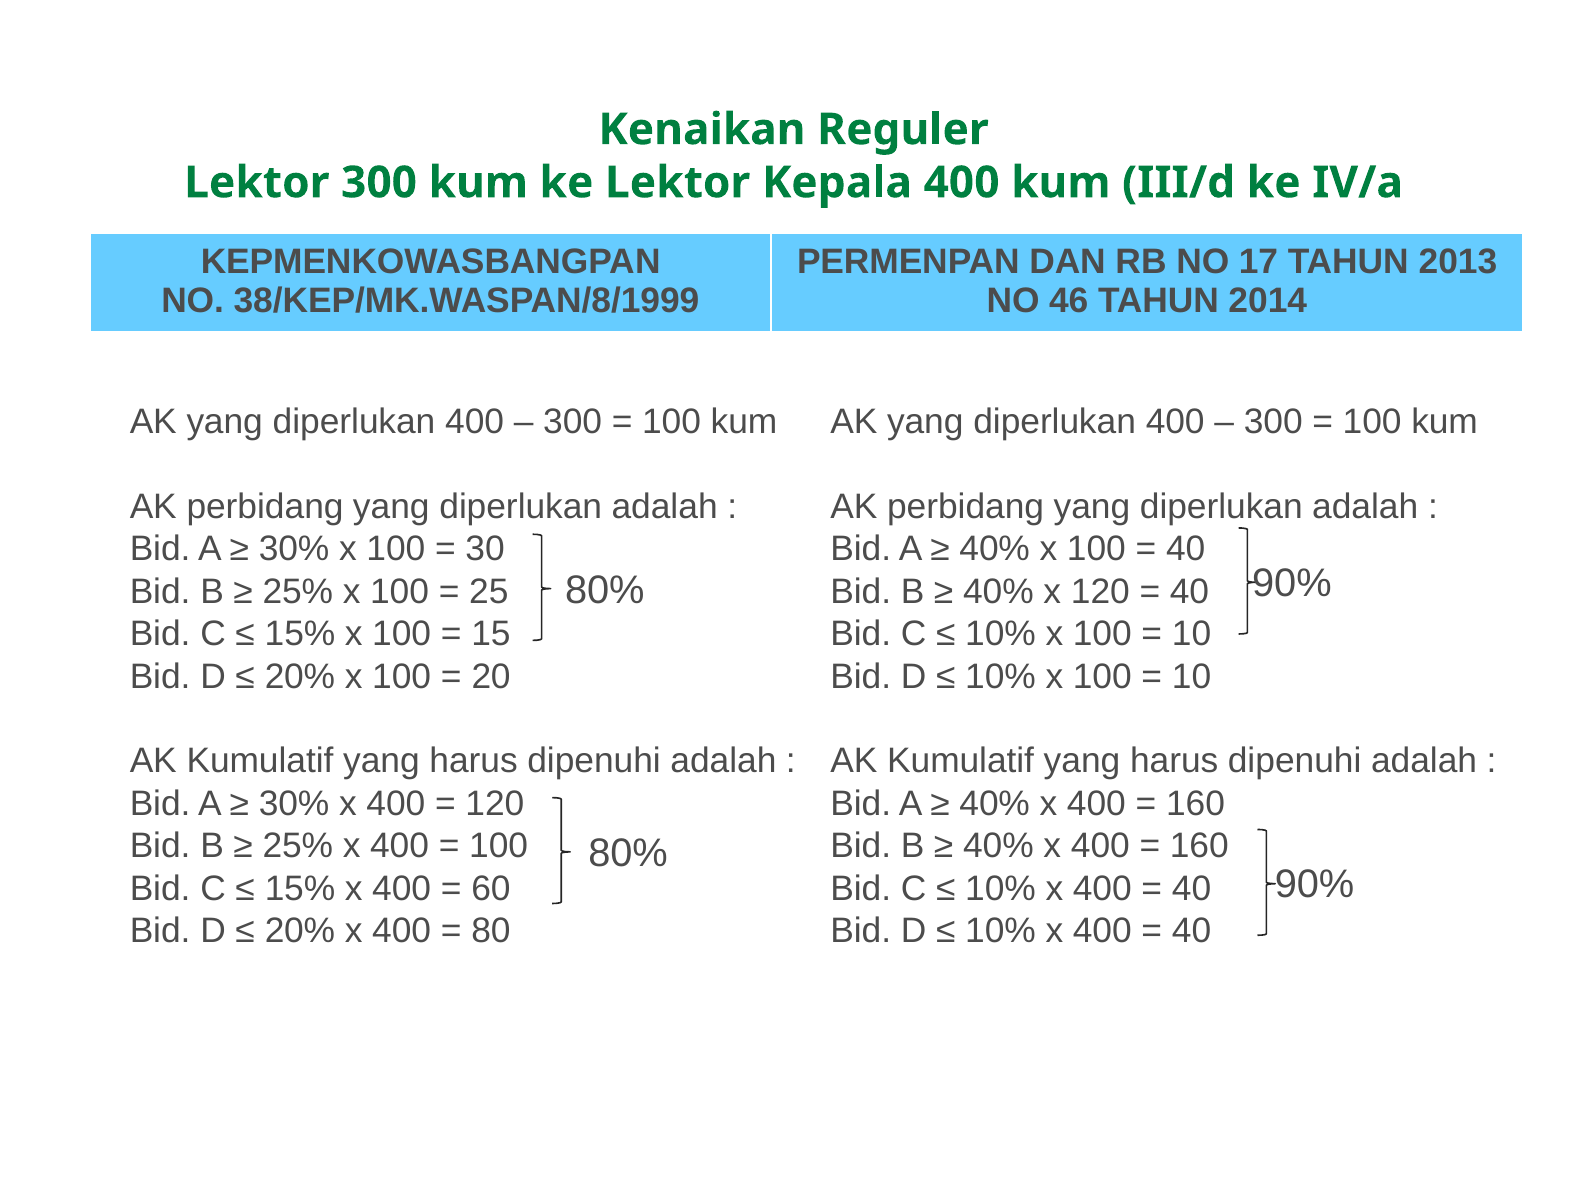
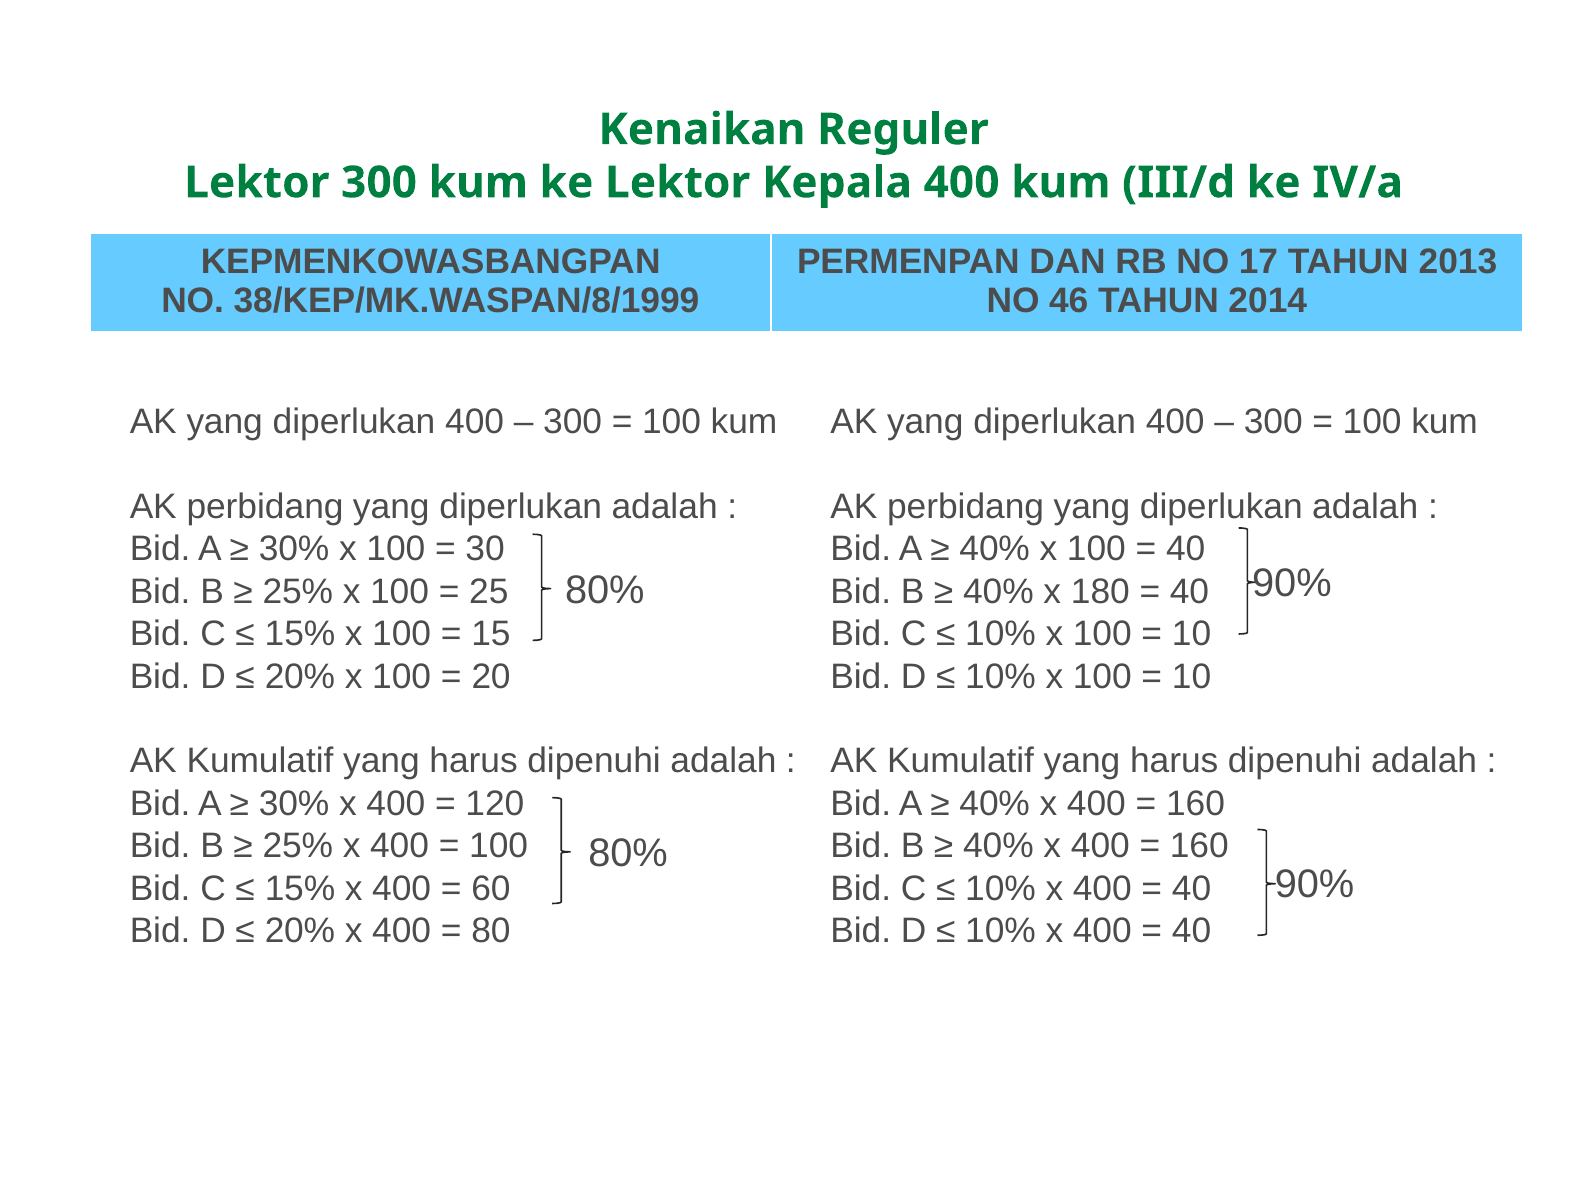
x 120: 120 -> 180 (1100, 592)
